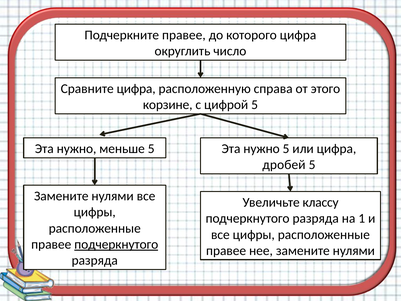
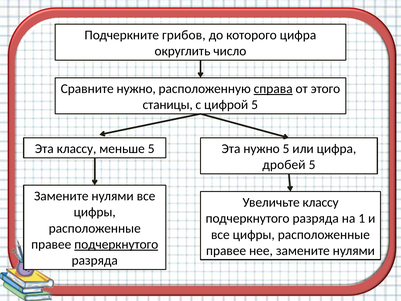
Подчеркните правее: правее -> грибов (184, 35)
Сравните цифра: цифра -> нужно (136, 89)
справа underline: none -> present (273, 89)
корзине: корзине -> станицы (168, 105)
нужно: нужно -> классу (77, 149)
